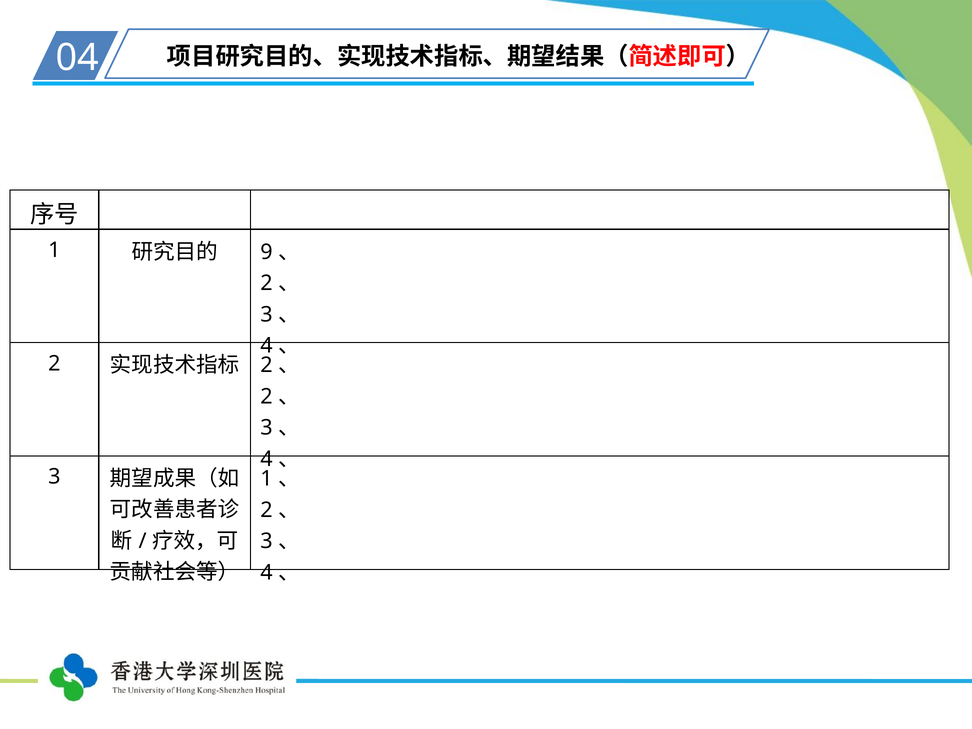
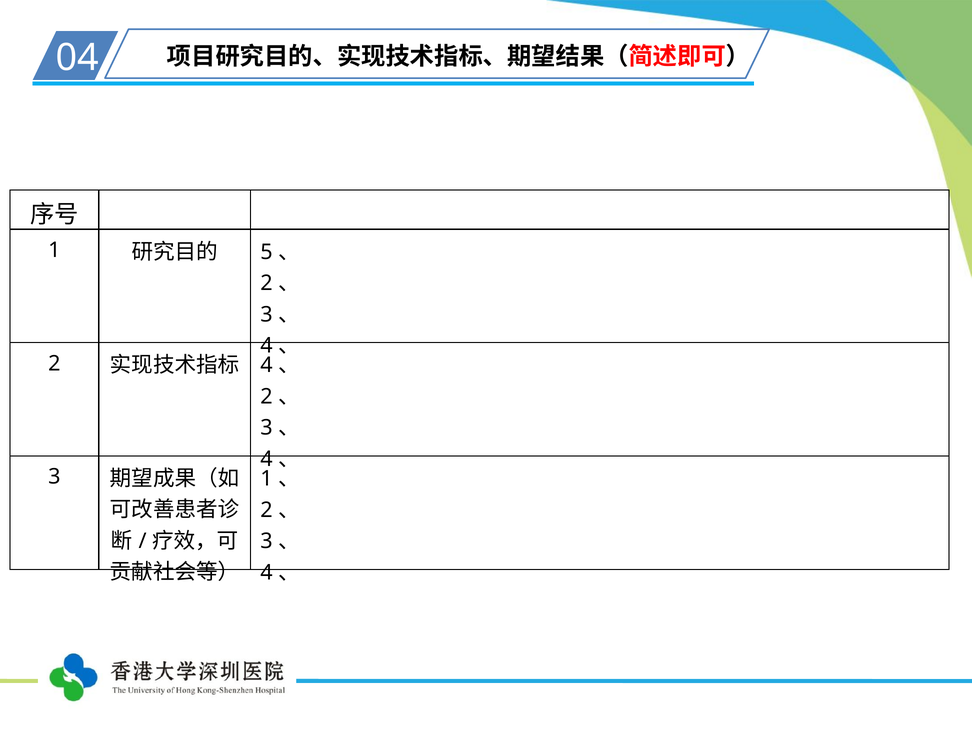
9: 9 -> 5 (266, 252)
2: 2 -> 4 (266, 365)
